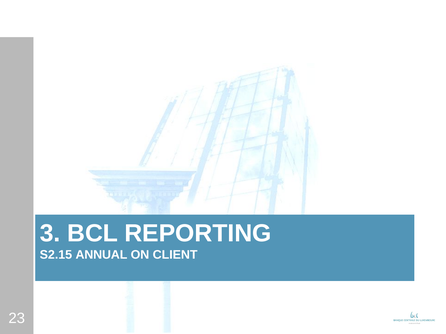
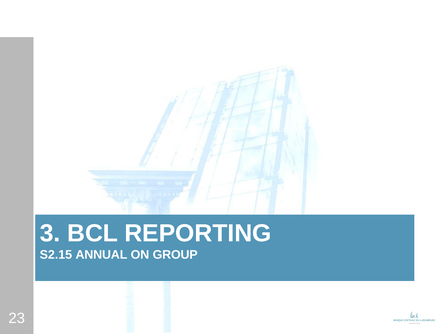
CLIENT: CLIENT -> GROUP (175, 255)
